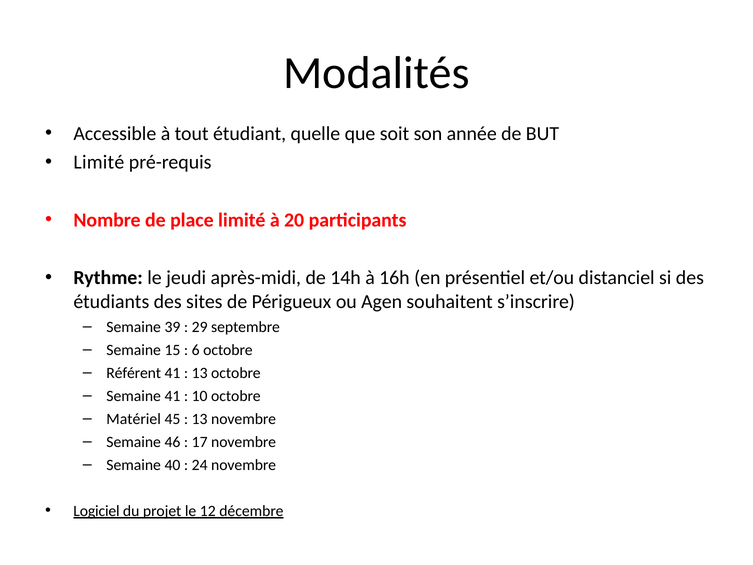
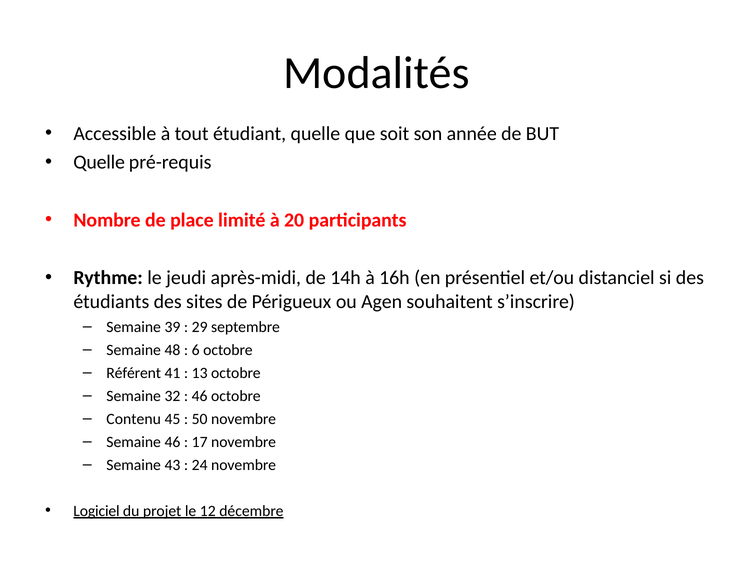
Limité: Limité -> Quelle (99, 162)
15: 15 -> 48 (172, 350)
Semaine 41: 41 -> 32 (172, 396)
10: 10 -> 46 (200, 396)
Matériel: Matériel -> Contenu (134, 419)
13: 13 -> 50 (200, 419)
40: 40 -> 43 (172, 465)
